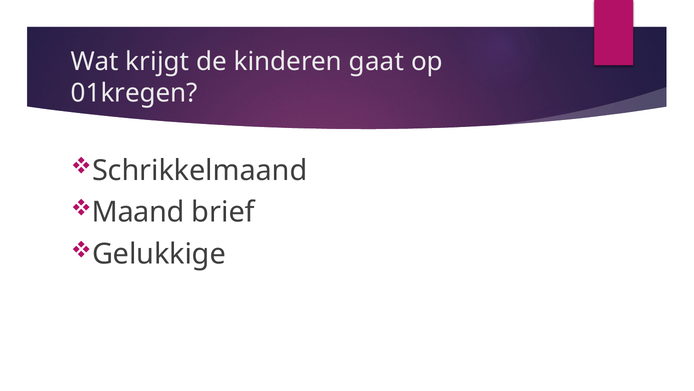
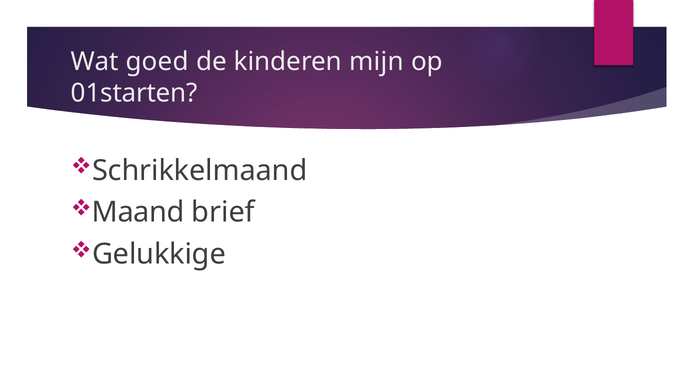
krijgt: krijgt -> goed (157, 62)
gaat: gaat -> mijn (376, 62)
01kregen: 01kregen -> 01starten (134, 93)
